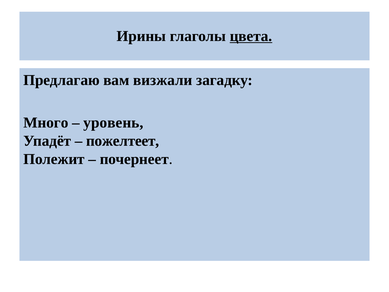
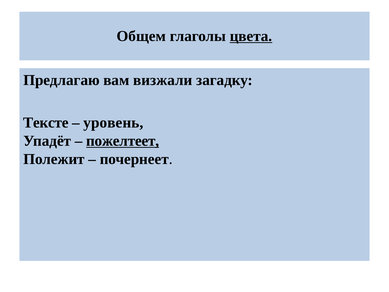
Ирины: Ирины -> Общем (141, 36)
Много: Много -> Тексте (46, 123)
пожелтеет underline: none -> present (123, 141)
